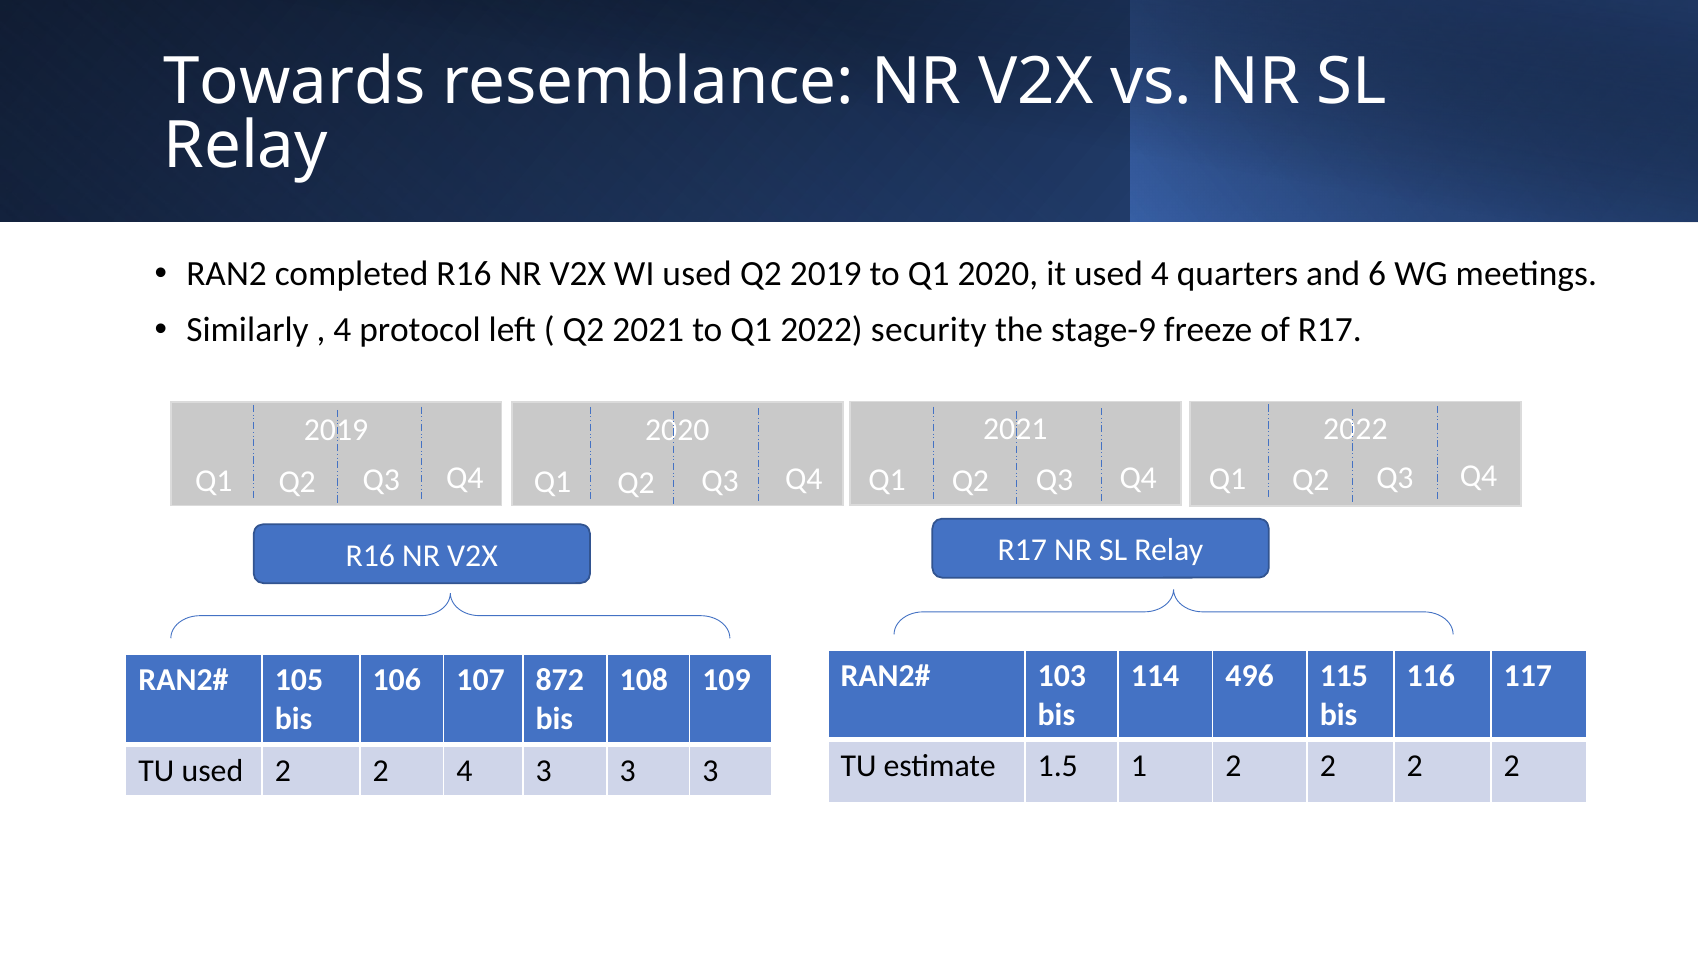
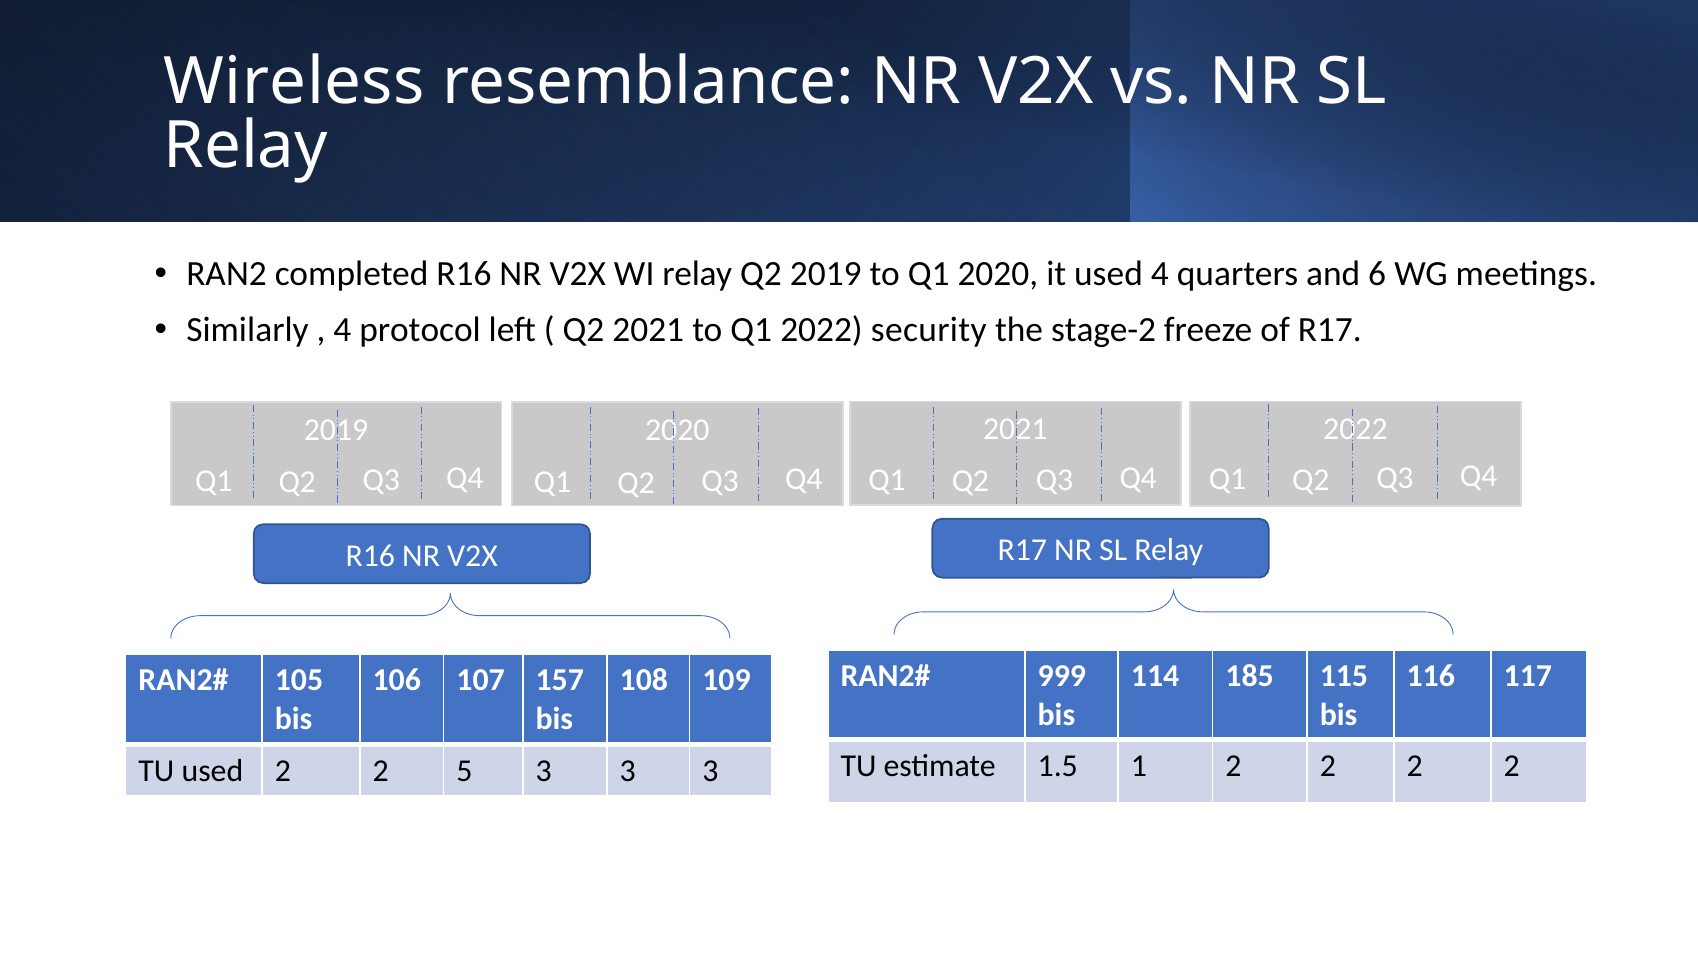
Towards: Towards -> Wireless (294, 82)
WI used: used -> relay (697, 274)
stage-9: stage-9 -> stage-2 (1104, 330)
103: 103 -> 999 (1062, 676)
496: 496 -> 185 (1250, 676)
872: 872 -> 157 (560, 680)
2 4: 4 -> 5 (465, 771)
